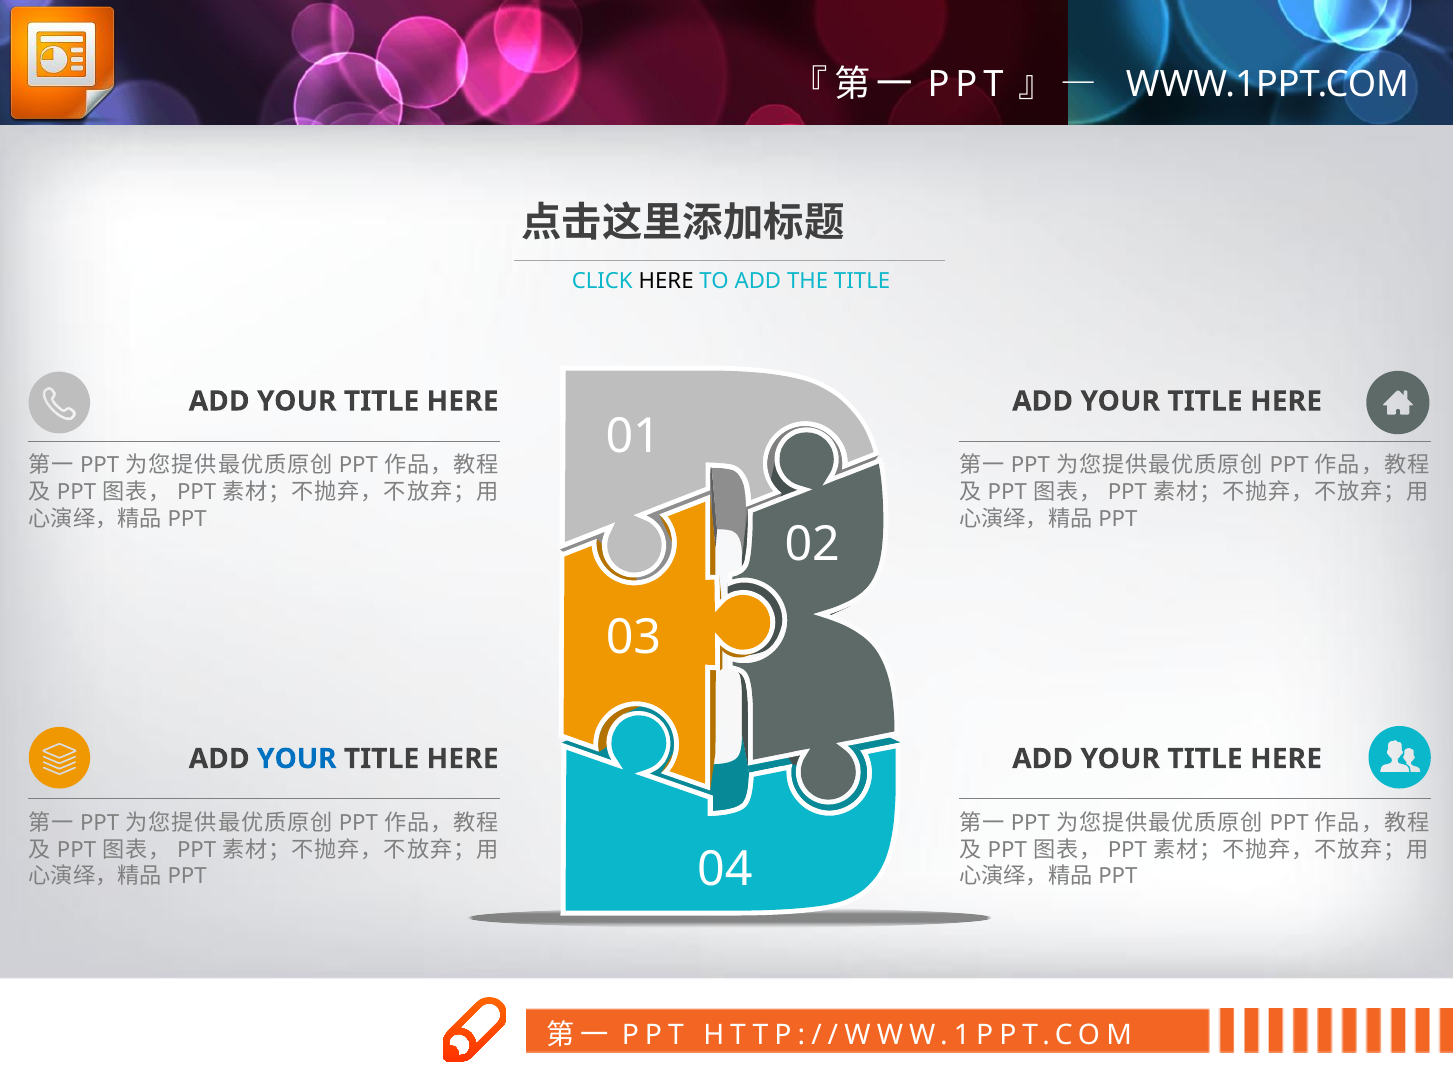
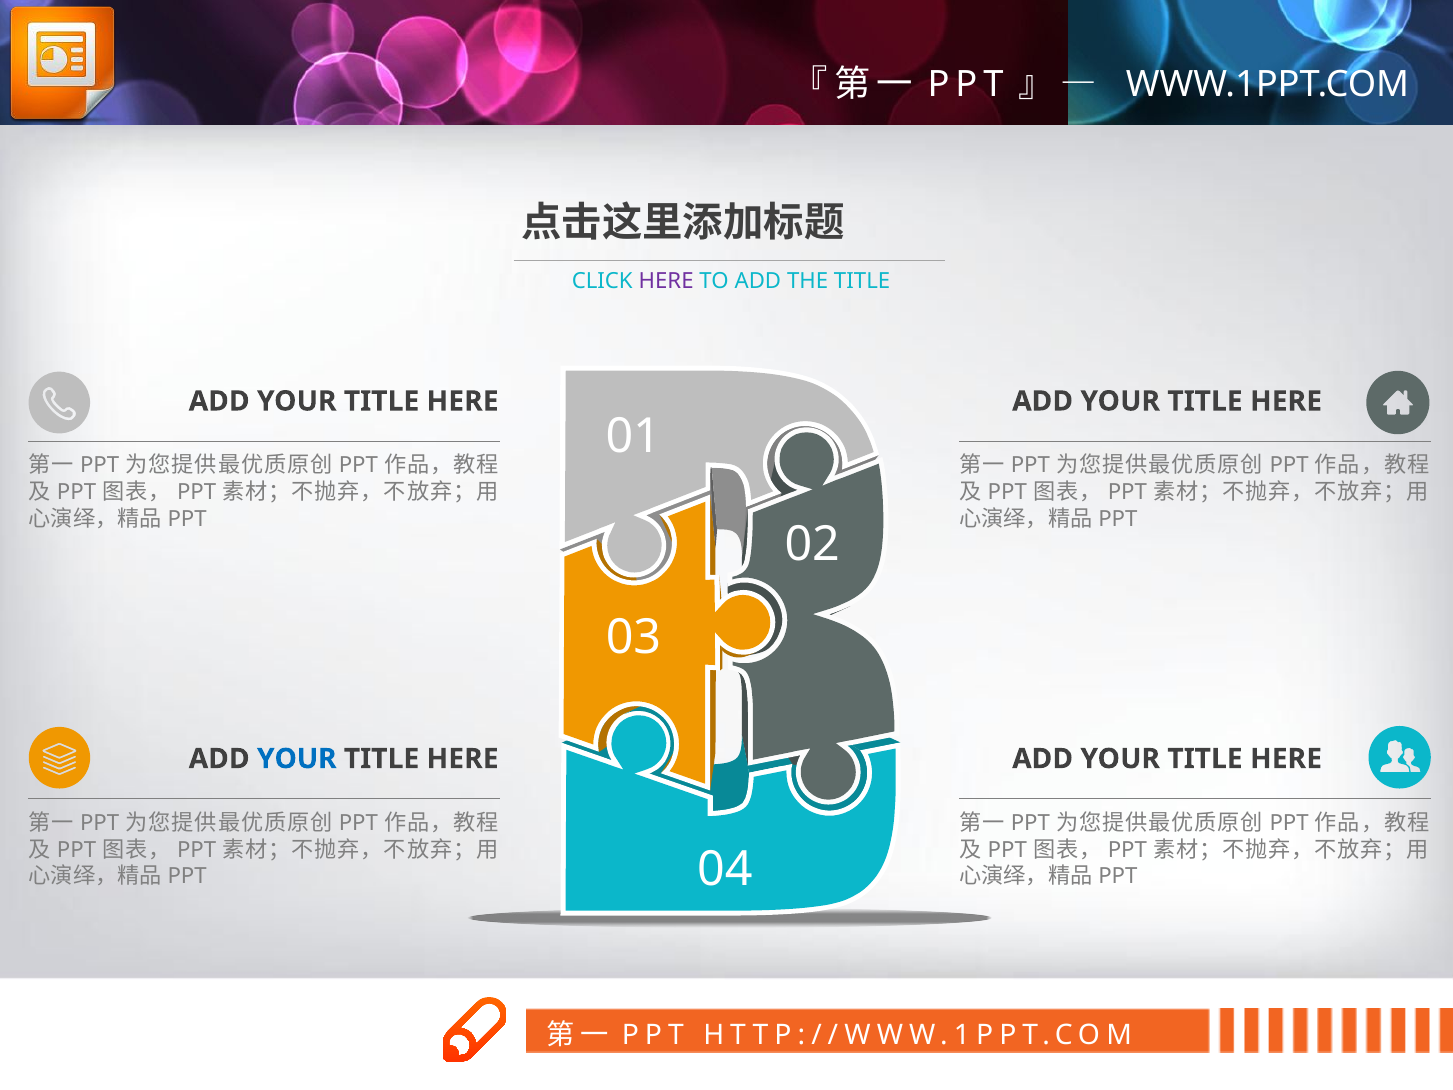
HERE colour: black -> purple (666, 281)
